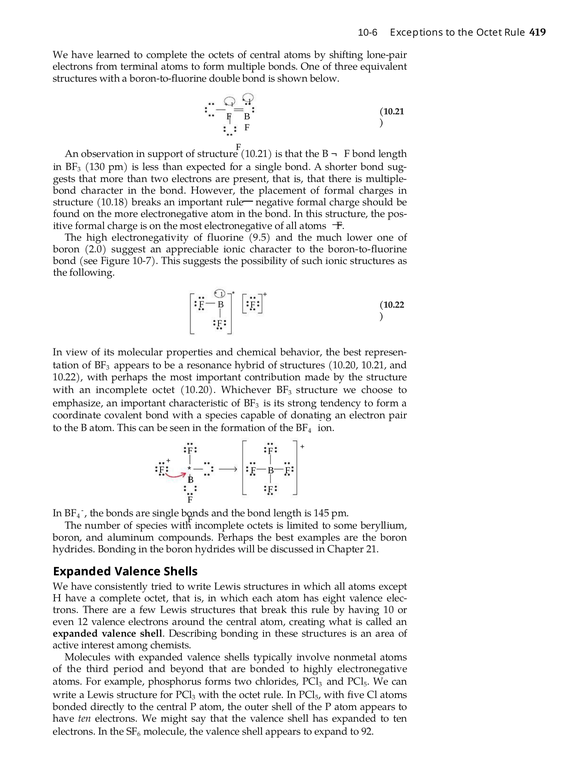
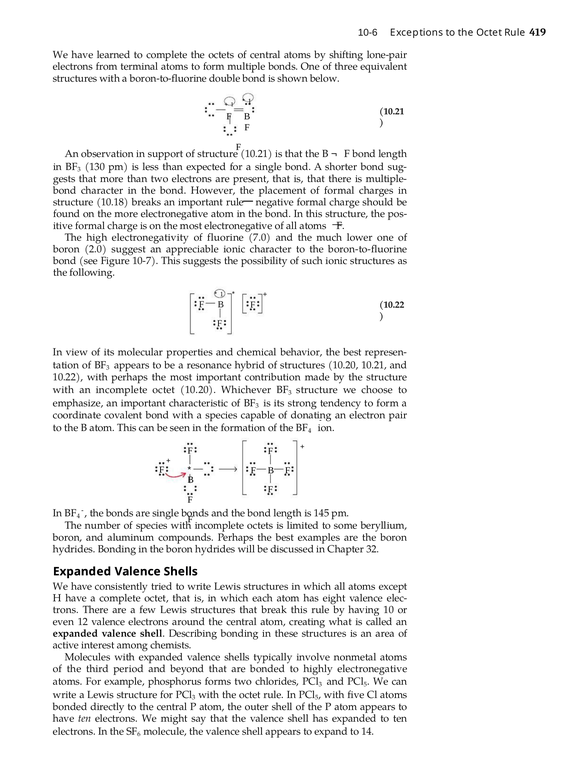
9.5: 9.5 -> 7.0 (260, 237)
21: 21 -> 32 (373, 549)
92: 92 -> 14 (368, 731)
